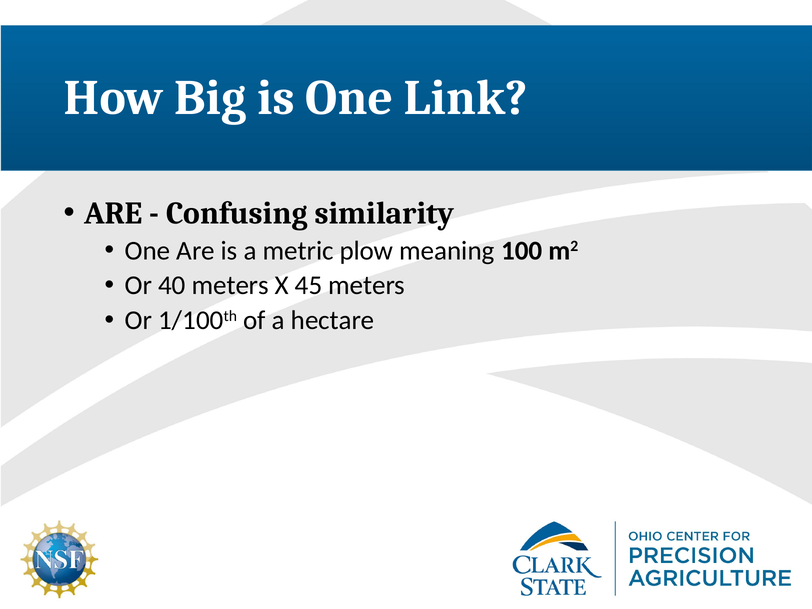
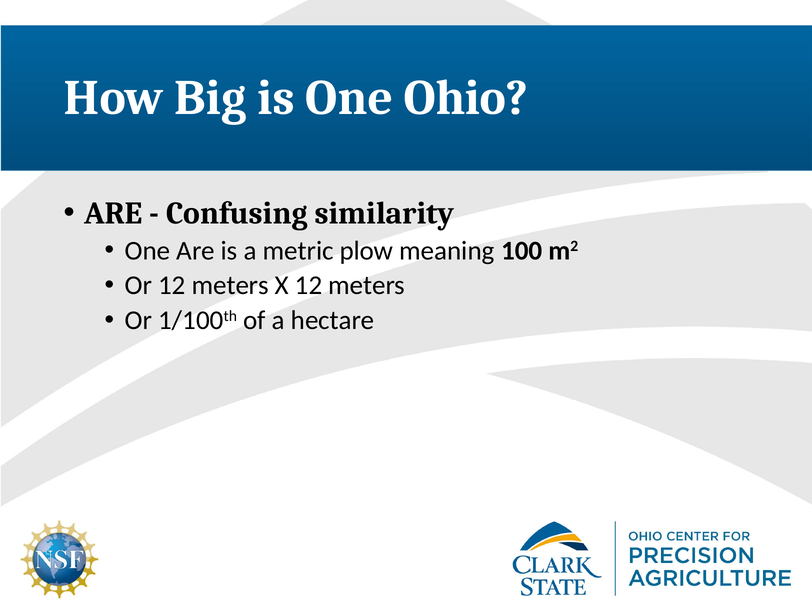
Link: Link -> Ohio (466, 98)
Or 40: 40 -> 12 (172, 285)
X 45: 45 -> 12 (308, 285)
